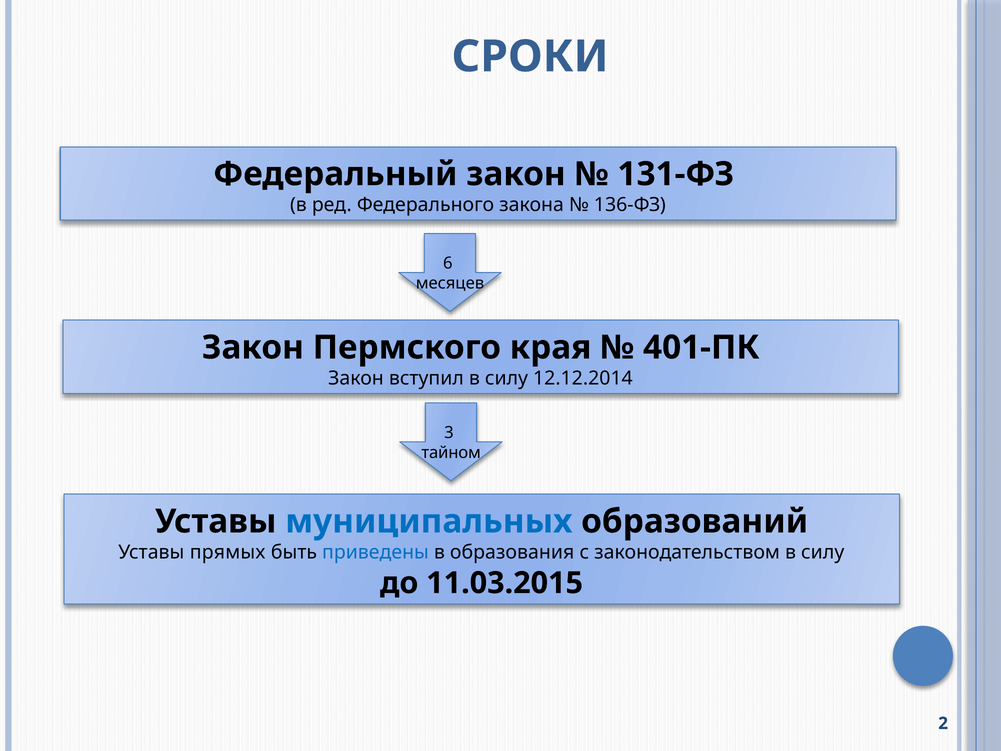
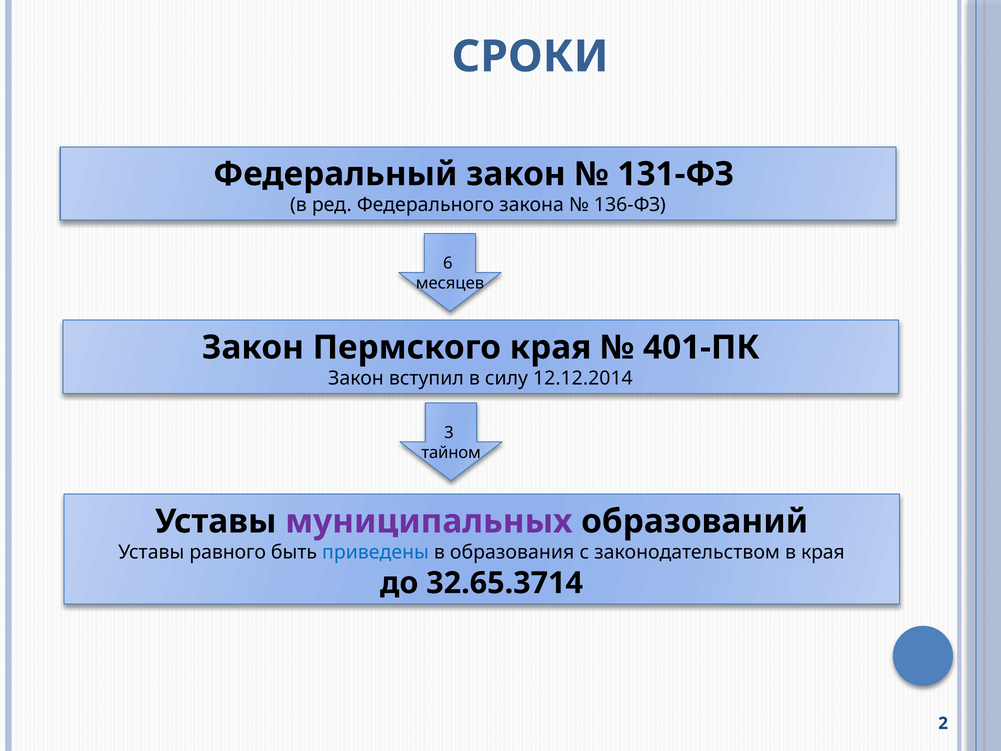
муниципальных colour: blue -> purple (429, 521)
прямых: прямых -> равного (228, 552)
законодательством в силу: силу -> края (823, 552)
11.03.2015: 11.03.2015 -> 32.65.3714 (505, 583)
